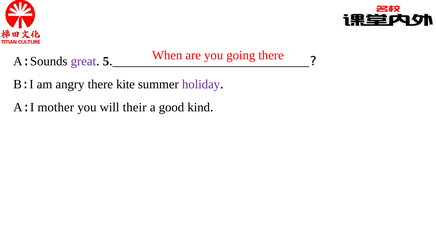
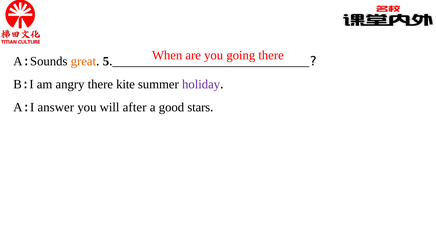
great colour: purple -> orange (83, 62)
mother: mother -> answer (56, 107)
their: their -> after (135, 107)
kind: kind -> stars (199, 107)
